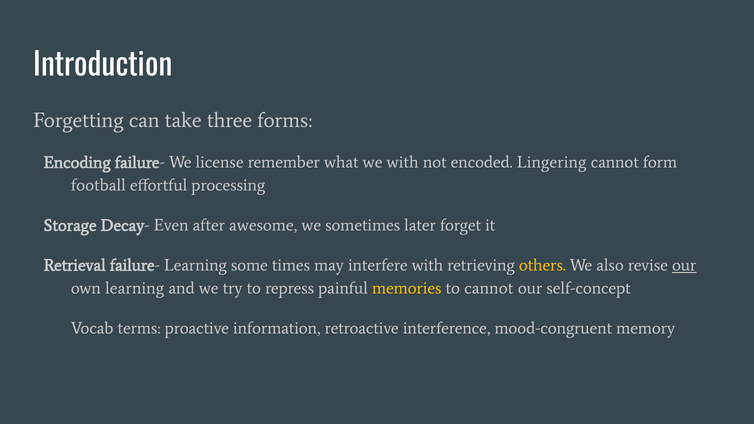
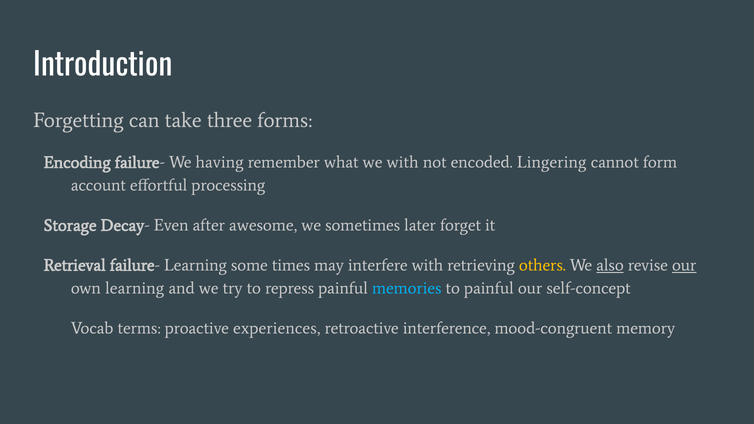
license: license -> having (220, 162)
football: football -> account (98, 186)
also underline: none -> present (610, 265)
memories colour: yellow -> light blue (407, 288)
to cannot: cannot -> painful (489, 288)
information: information -> experiences (277, 328)
